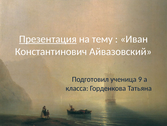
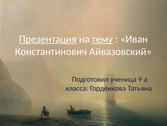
тему underline: none -> present (102, 39)
